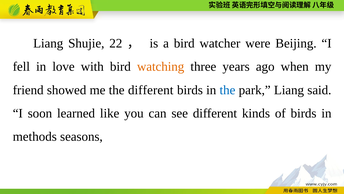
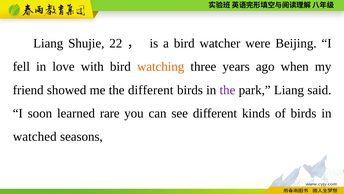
the colour: blue -> purple (227, 90)
like: like -> rare (110, 113)
methods: methods -> watched (35, 136)
